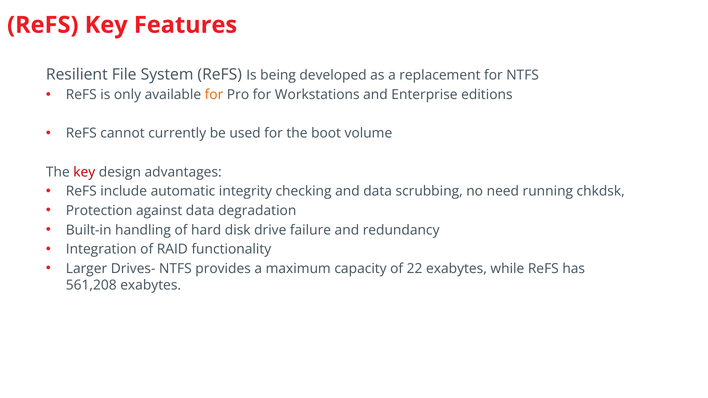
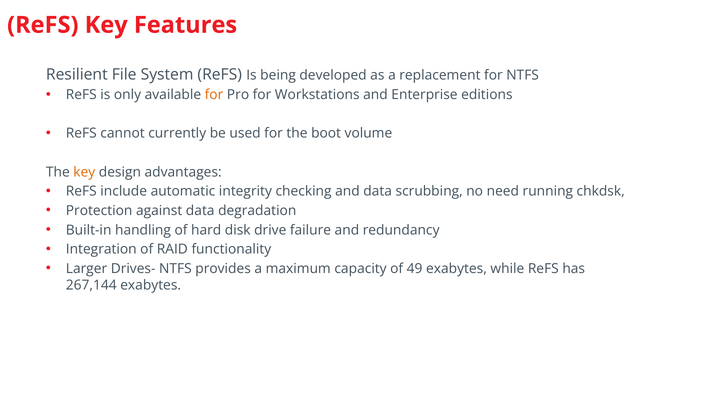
key colour: red -> orange (84, 172)
22: 22 -> 49 (415, 269)
561,208: 561,208 -> 267,144 (91, 285)
